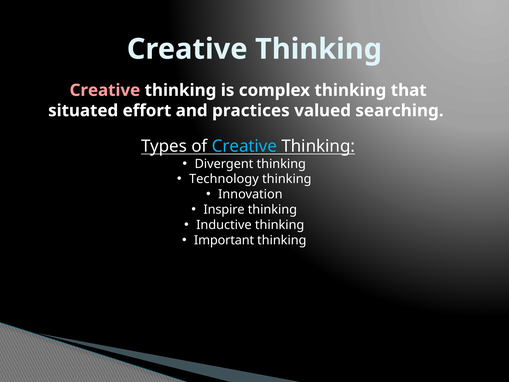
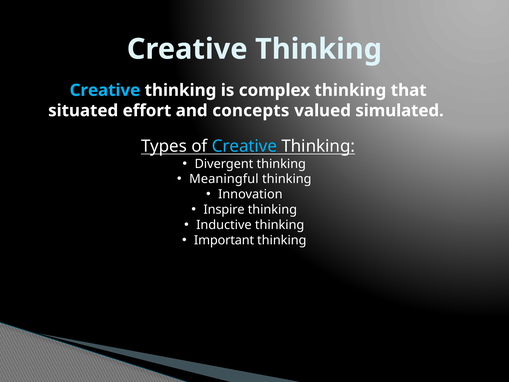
Creative colour: pink -> light blue (105, 90)
practices: practices -> concepts (251, 111)
searching: searching -> simulated (400, 111)
Technology: Technology -> Meaningful (224, 179)
